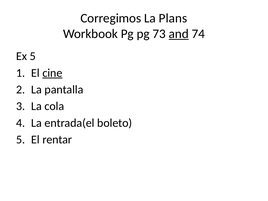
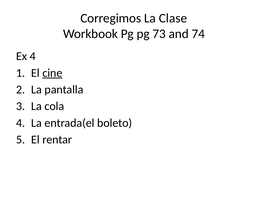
Plans: Plans -> Clase (173, 18)
and underline: present -> none (179, 34)
Ex 5: 5 -> 4 (33, 56)
